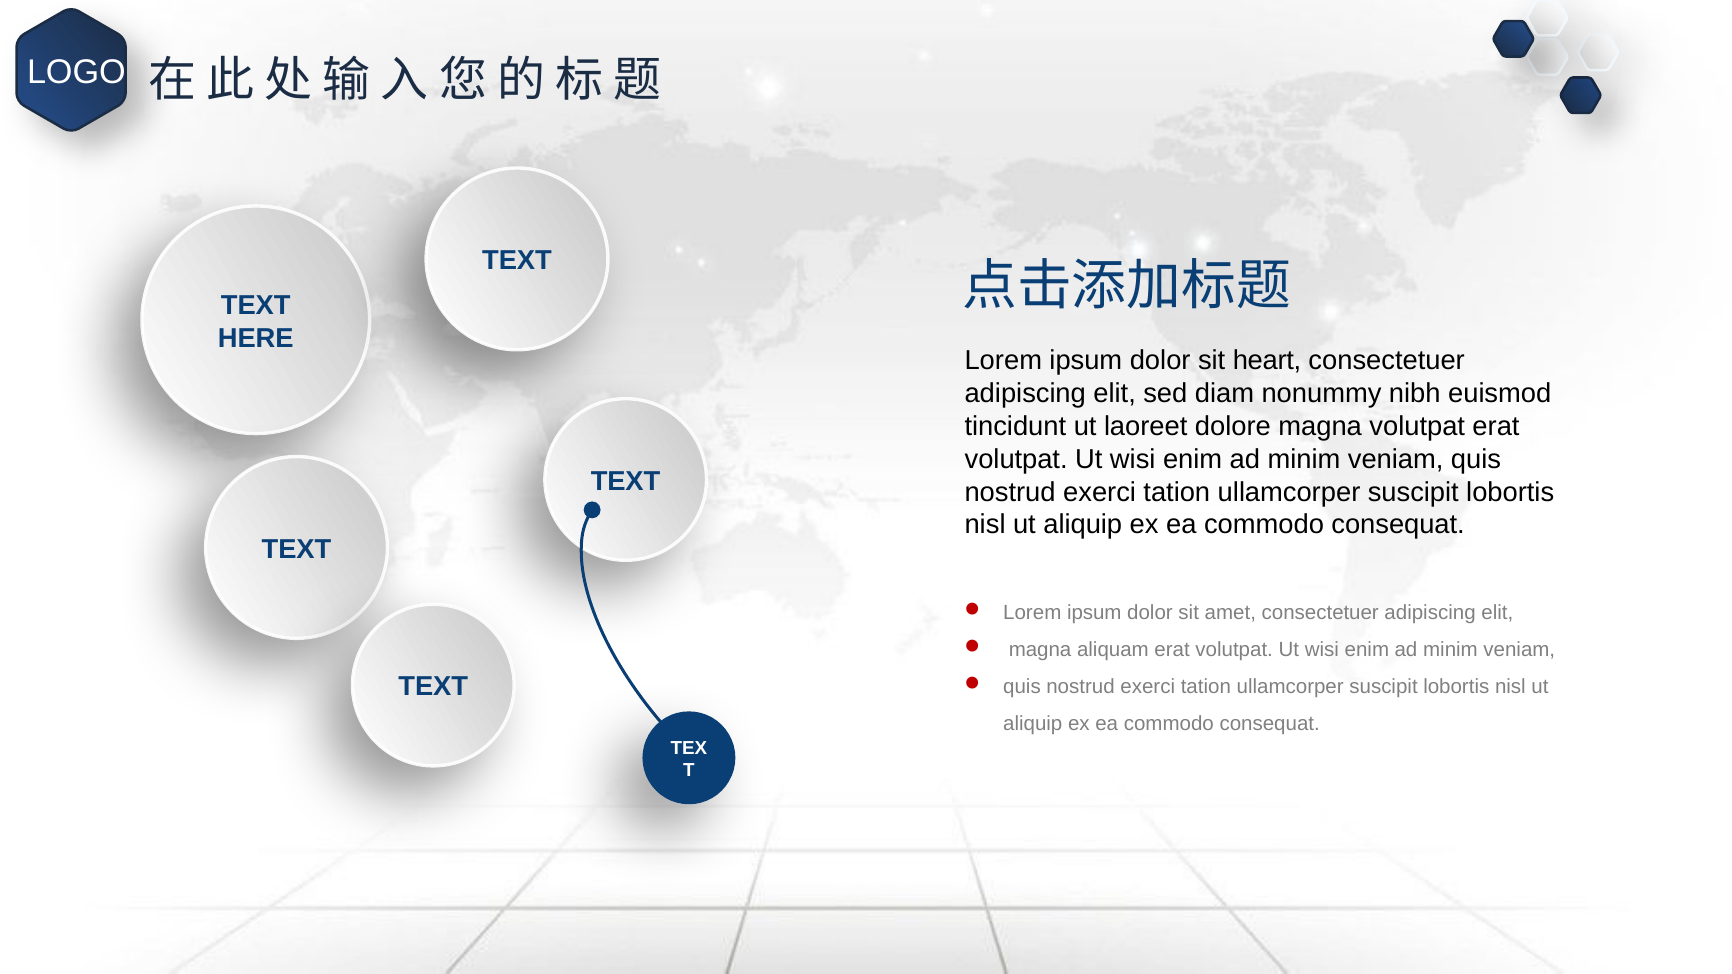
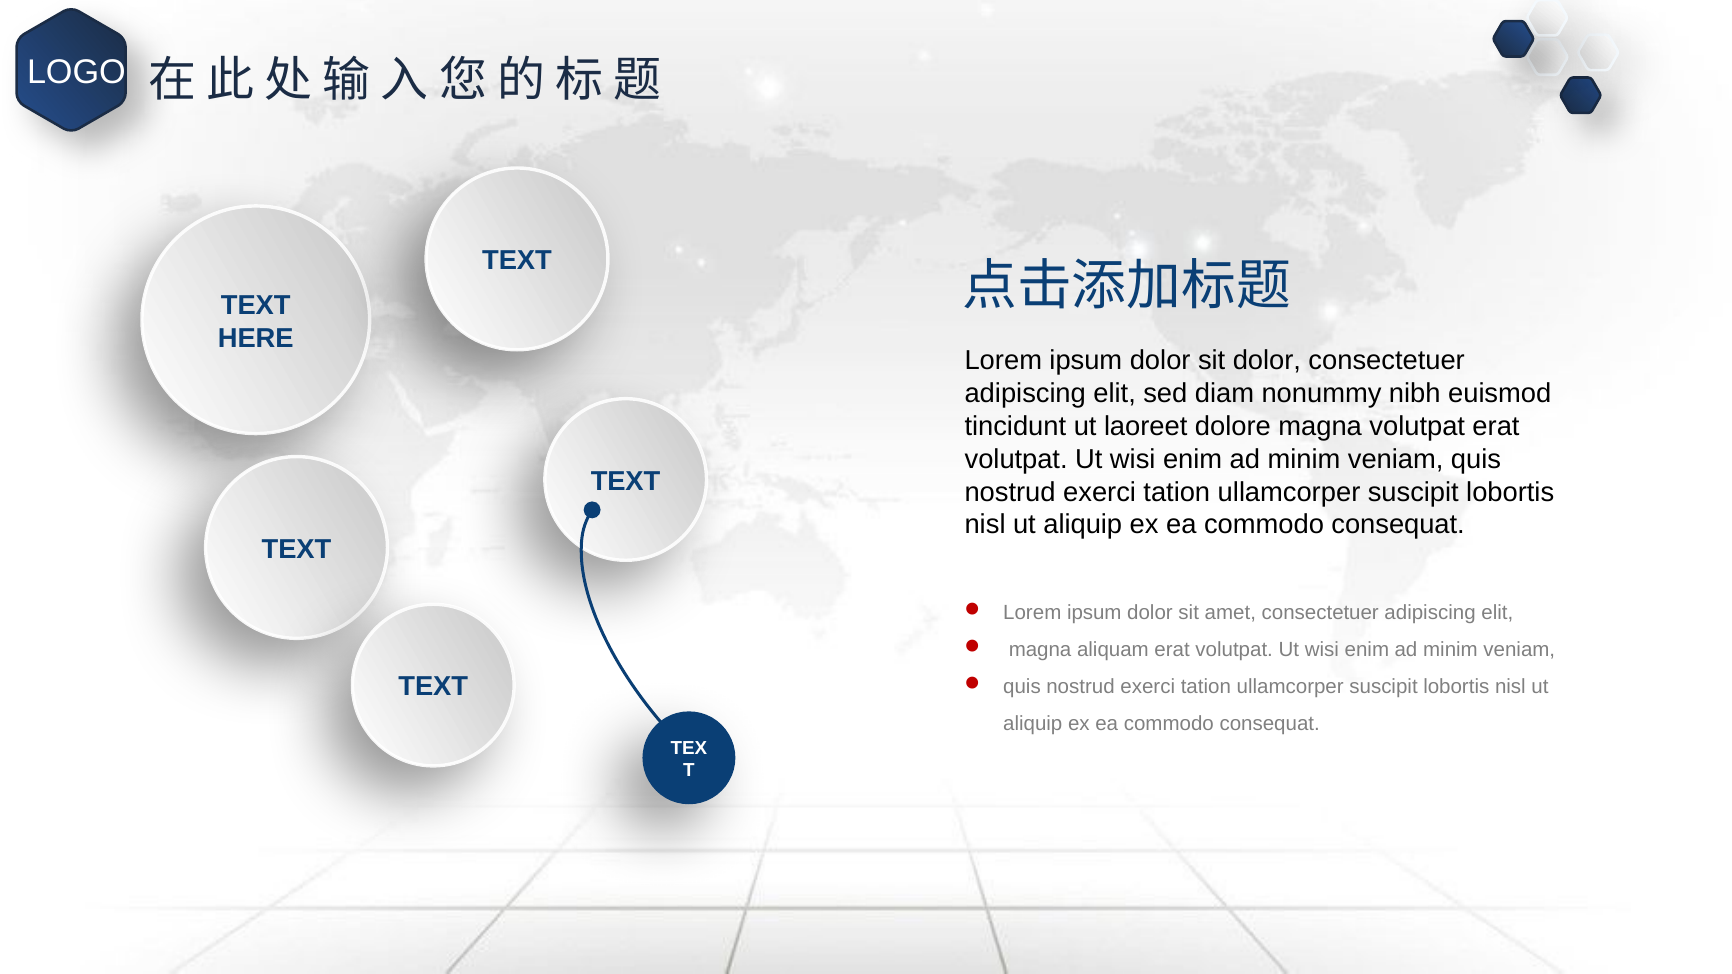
sit heart: heart -> dolor (1267, 361)
